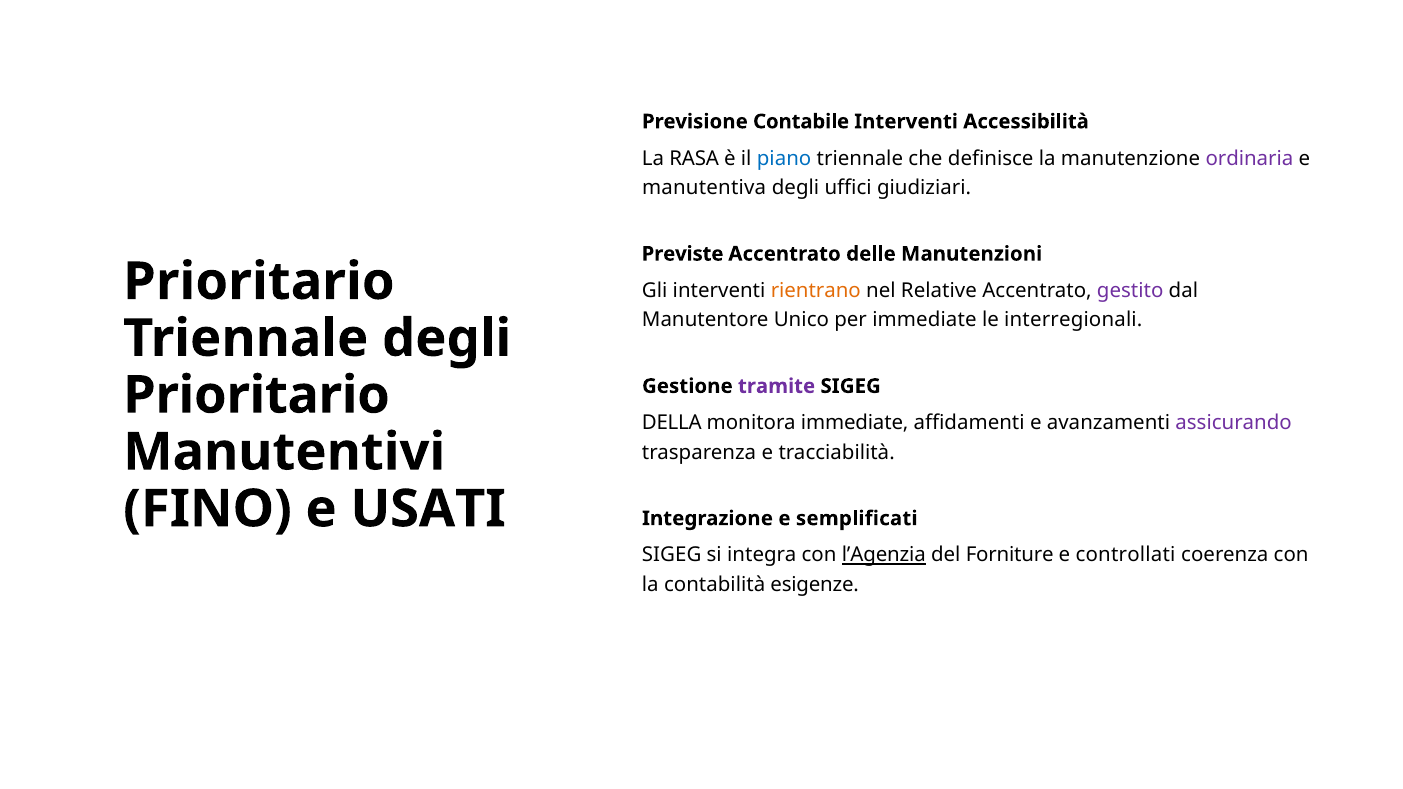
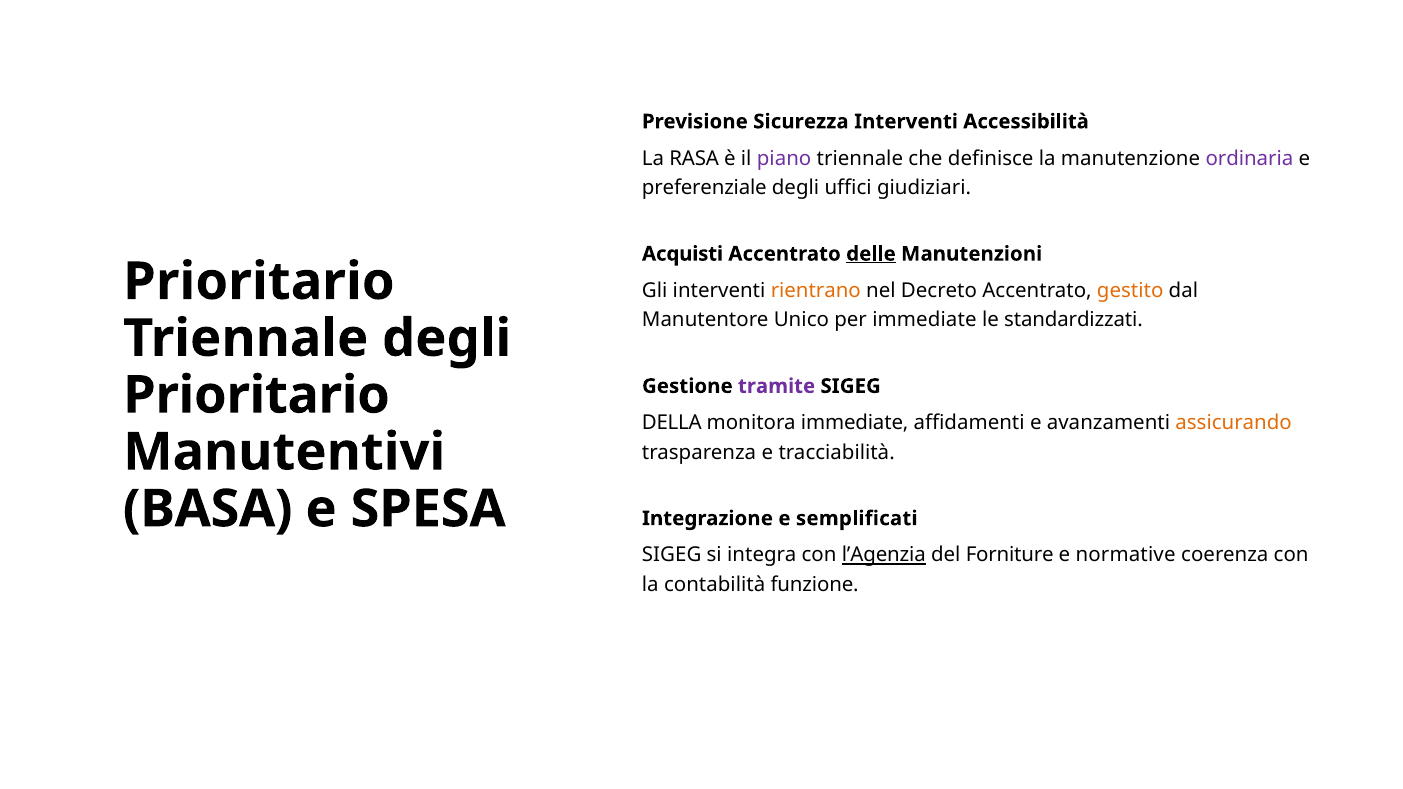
Contabile: Contabile -> Sicurezza (801, 122)
piano colour: blue -> purple (784, 158)
manutentiva: manutentiva -> preferenziale (704, 188)
Previste: Previste -> Acquisti (683, 254)
delle underline: none -> present (871, 254)
Relative: Relative -> Decreto (939, 291)
gestito colour: purple -> orange (1130, 291)
interregionali: interregionali -> standardizzati (1073, 320)
assicurando colour: purple -> orange (1234, 423)
FINO: FINO -> BASA (208, 509)
USATI: USATI -> SPESA (428, 509)
controllati: controllati -> normative (1126, 555)
esigenze: esigenze -> funzione (815, 585)
